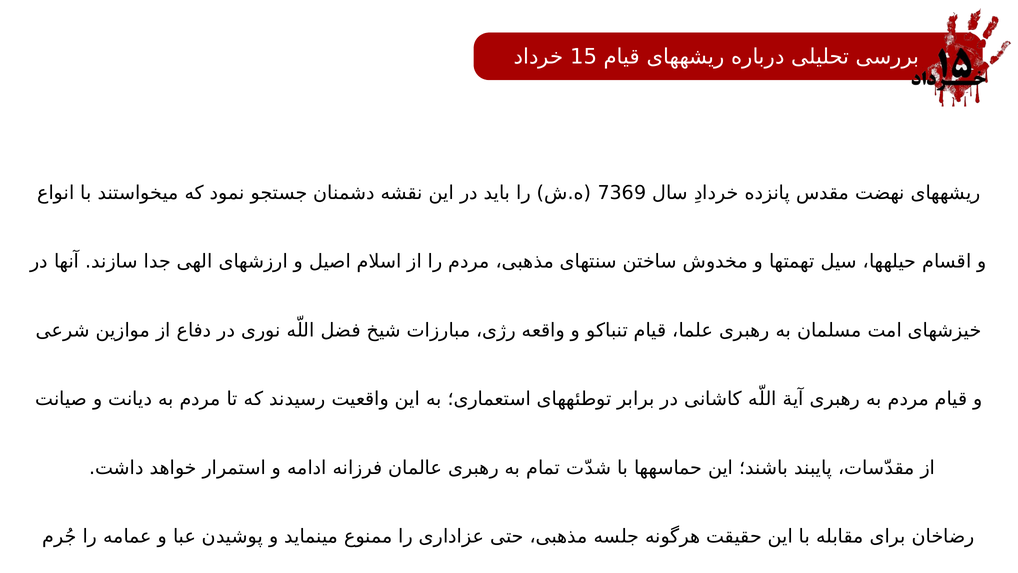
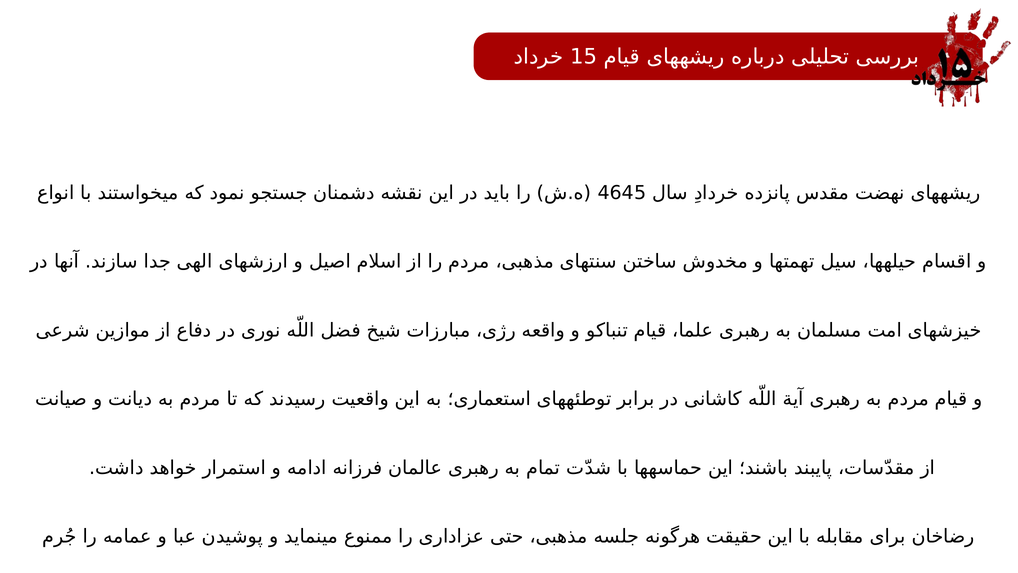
7369: 7369 -> 4645 (622, 193)
